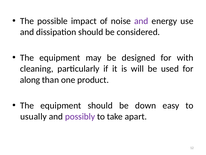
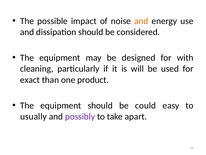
and colour: purple -> orange (141, 21)
along: along -> exact (30, 80)
down: down -> could (146, 105)
